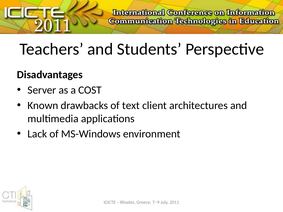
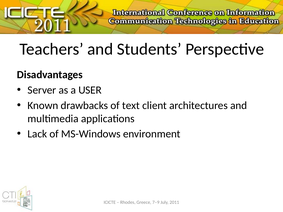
COST: COST -> USER (90, 90)
